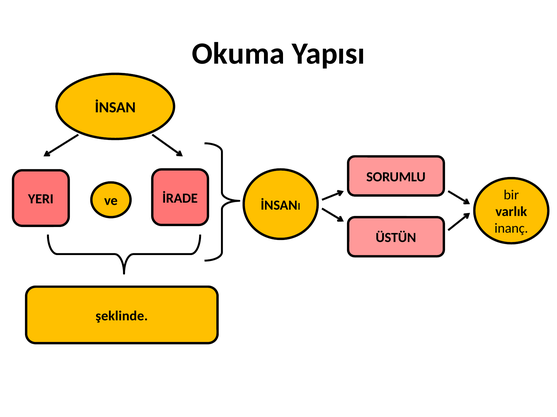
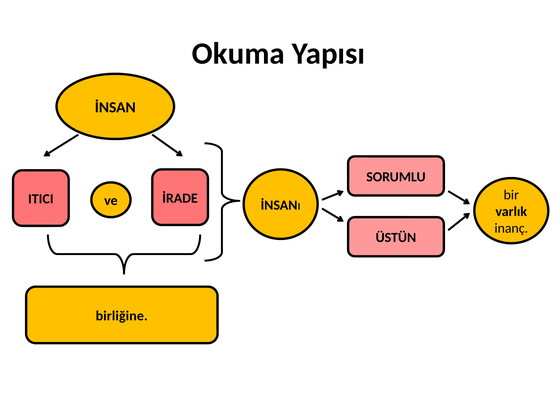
YERI: YERI -> ITICI (41, 199)
şeklinde: şeklinde -> birliğine (122, 316)
